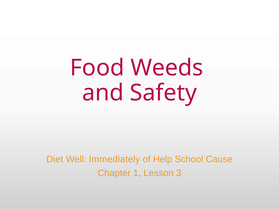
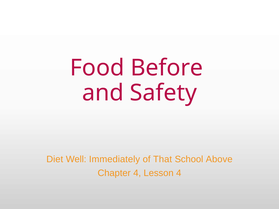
Weeds: Weeds -> Before (167, 68)
Help: Help -> That (163, 159)
Cause: Cause -> Above (219, 159)
Chapter 1: 1 -> 4 (137, 173)
Lesson 3: 3 -> 4 (179, 173)
